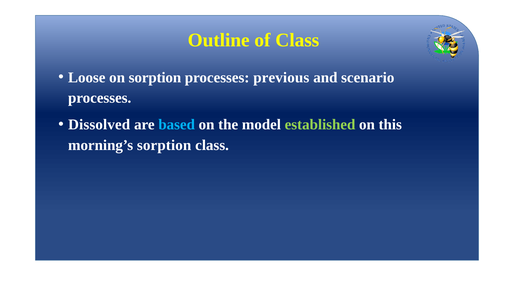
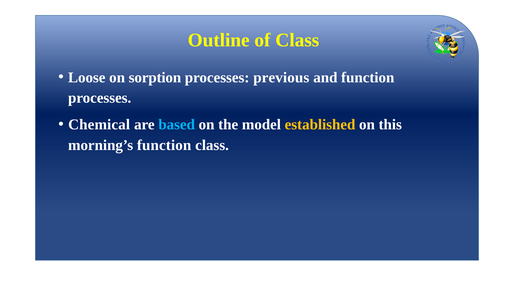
and scenario: scenario -> function (368, 77)
Dissolved: Dissolved -> Chemical (99, 125)
established colour: light green -> yellow (320, 125)
morning’s sorption: sorption -> function (164, 145)
